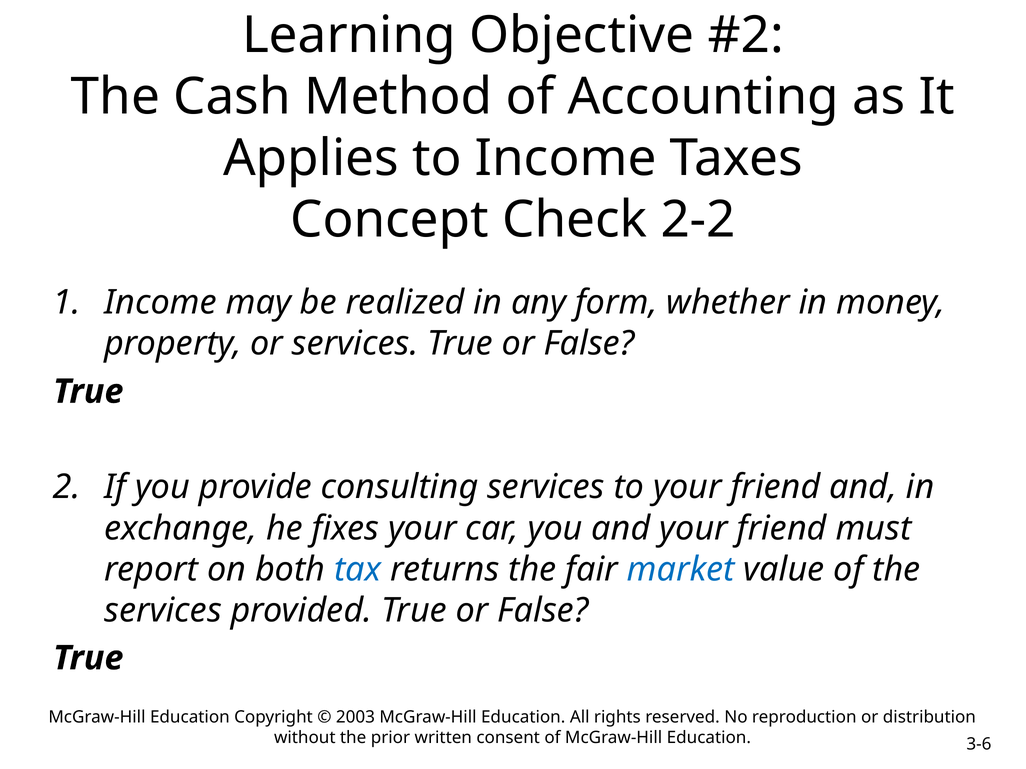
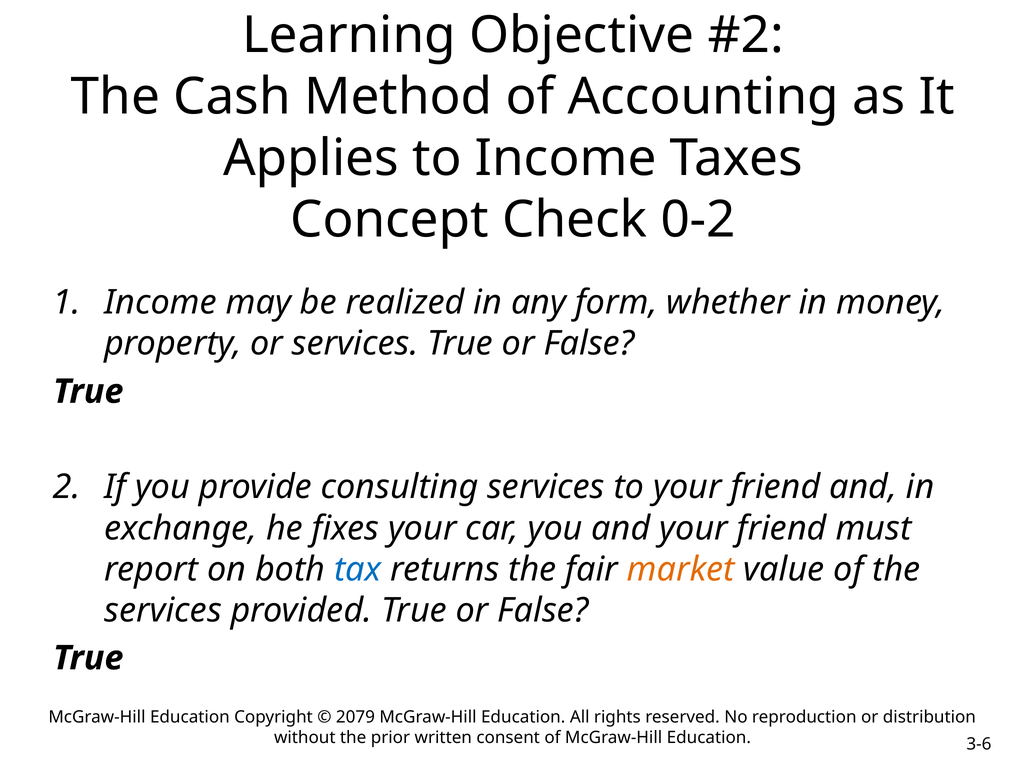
2-2: 2-2 -> 0-2 (698, 220)
market colour: blue -> orange (681, 570)
2003: 2003 -> 2079 (355, 718)
